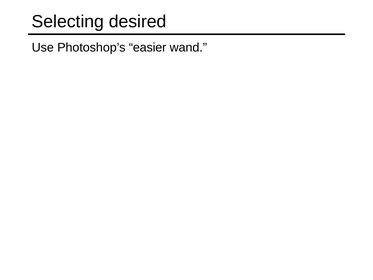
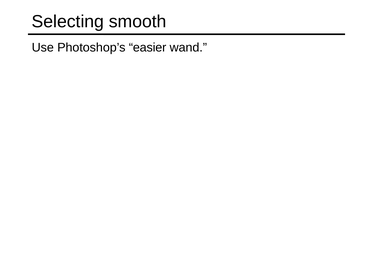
desired: desired -> smooth (138, 21)
